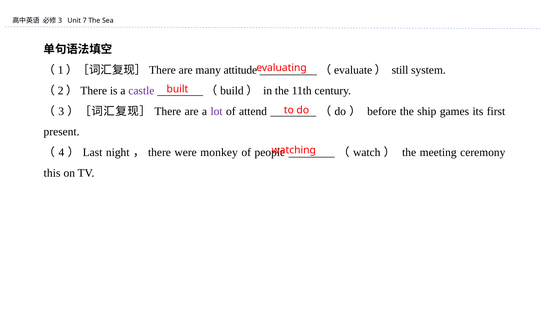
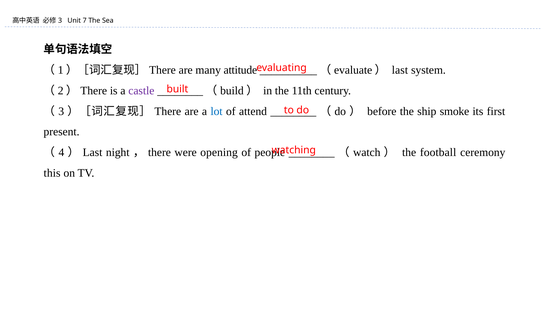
still: still -> last (400, 70)
lot colour: purple -> blue (217, 111)
games: games -> smoke (455, 111)
monkey: monkey -> opening (219, 152)
meeting: meeting -> football (438, 152)
